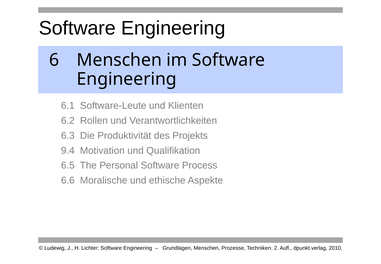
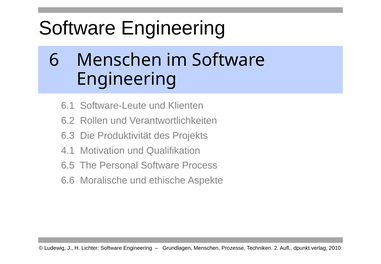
9.4: 9.4 -> 4.1 (68, 150)
